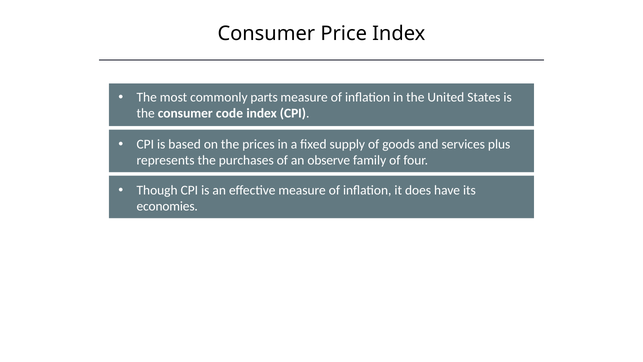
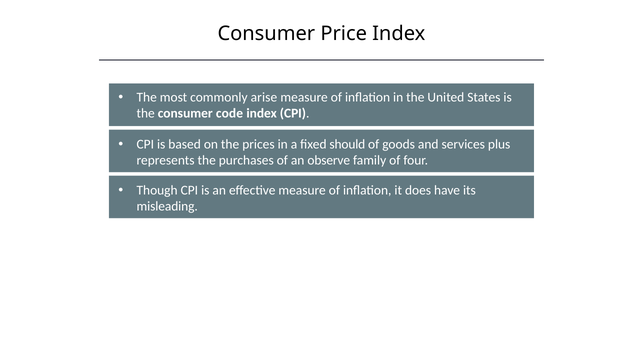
parts: parts -> arise (264, 97)
supply: supply -> should (347, 144)
economies: economies -> misleading (167, 206)
